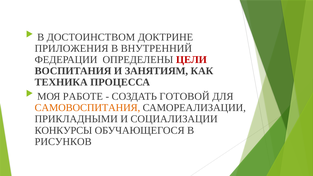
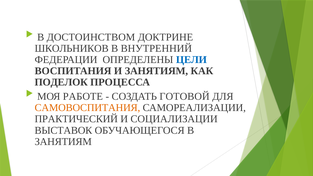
ПРИЛОЖЕНИЯ: ПРИЛОЖЕНИЯ -> ШКОЛЬНИКОВ (72, 48)
ЦЕЛИ colour: red -> blue (191, 60)
ТЕХНИКА: ТЕХНИКА -> ПОДЕЛОК (61, 82)
ПРИКЛАДНЫМИ: ПРИКЛАДНЫМИ -> ПРАКТИЧЕСКИЙ (76, 119)
КОНКУРСЫ: КОНКУРСЫ -> ВЫСТАВОК (63, 130)
РИСУНКОВ: РИСУНКОВ -> ЗАНЯТИЯМ (63, 142)
